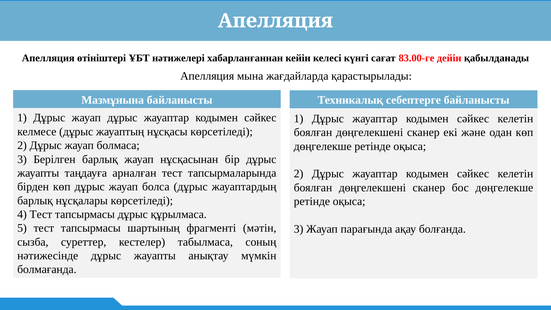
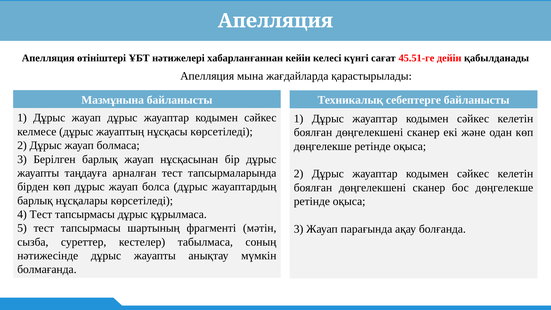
83.00-ге: 83.00-ге -> 45.51-ге (416, 58)
